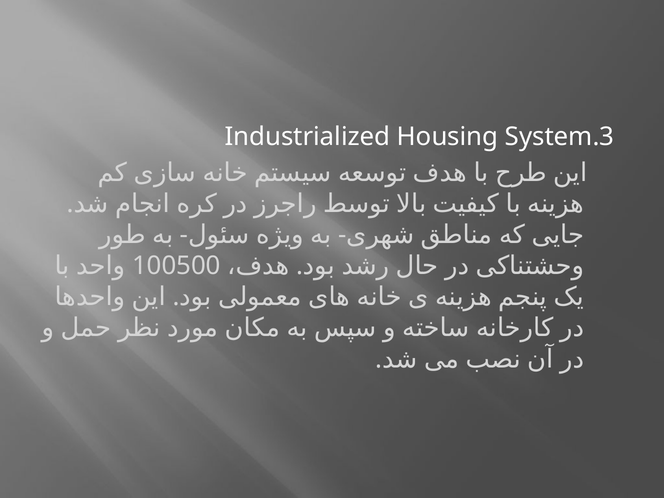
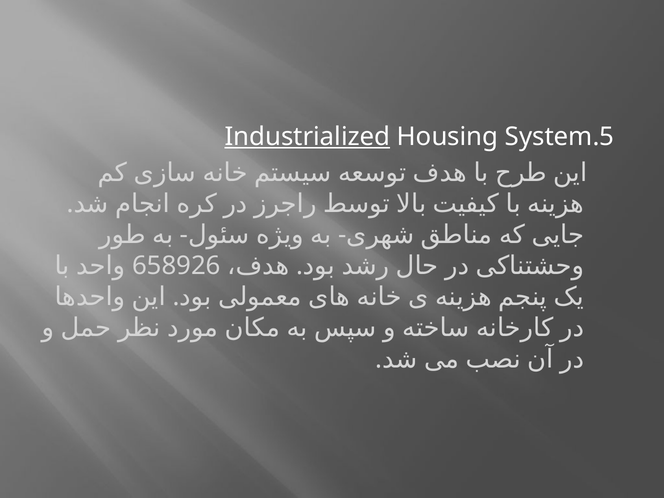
Industrialized underline: none -> present (307, 137)
System.3: System.3 -> System.5 (560, 137)
100500: 100500 -> 658926 (176, 266)
